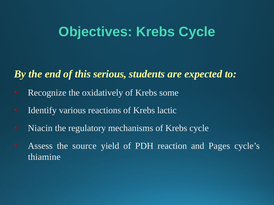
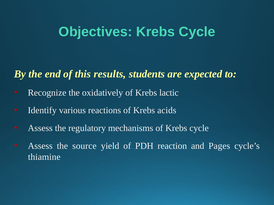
serious: serious -> results (110, 74)
some: some -> lactic (169, 93)
lactic: lactic -> acids (167, 111)
Niacin: Niacin -> Assess (40, 128)
